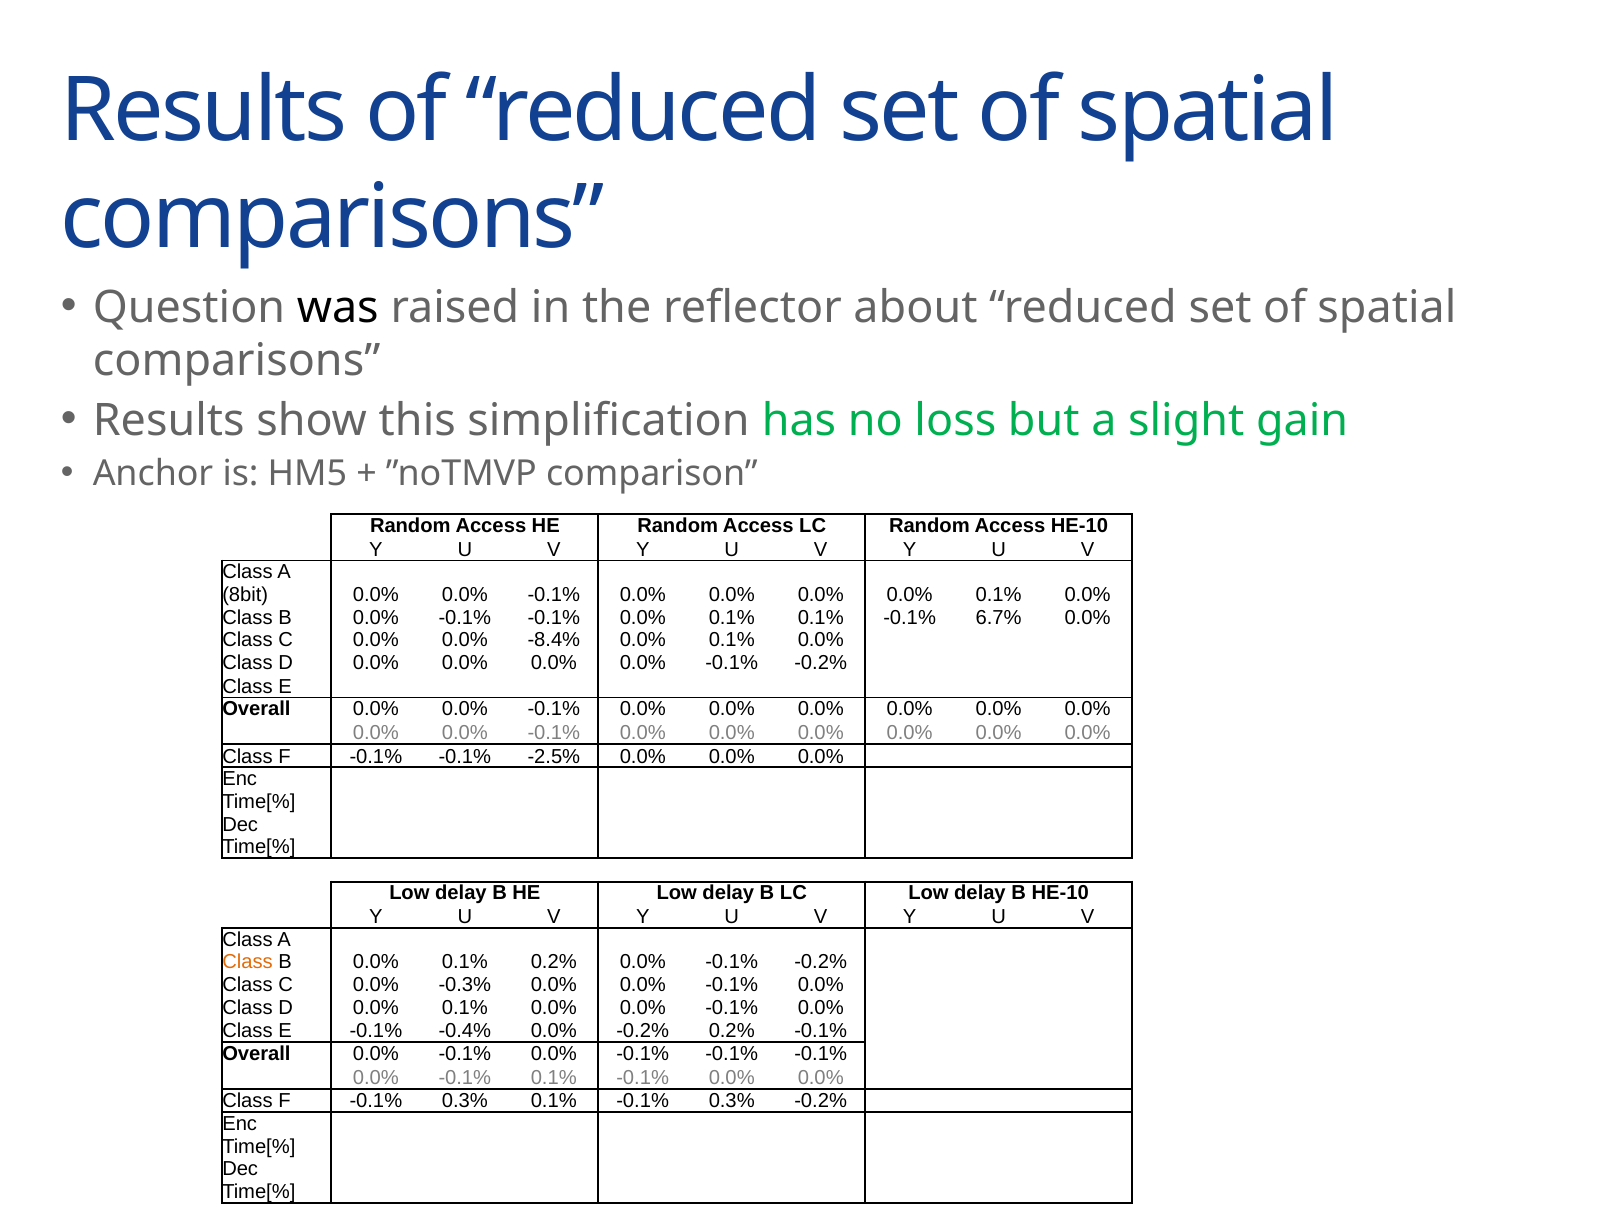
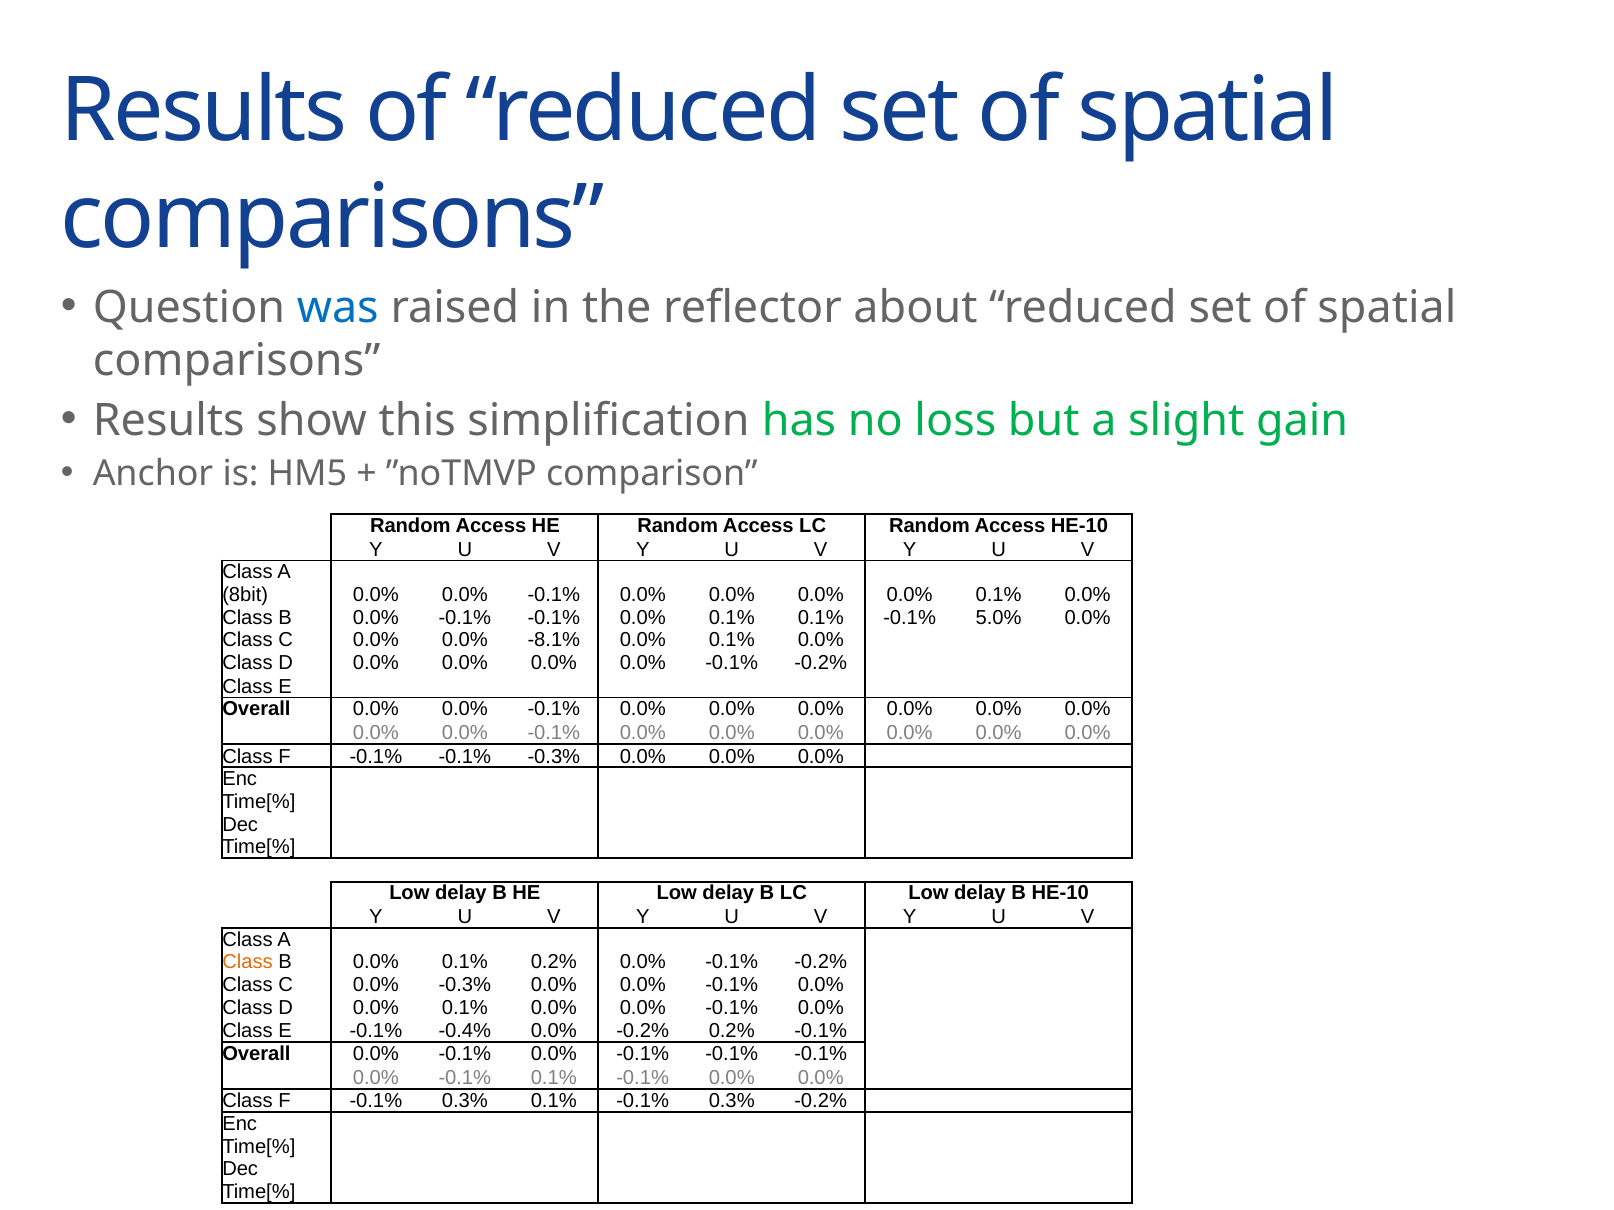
was colour: black -> blue (338, 307)
6.7%: 6.7% -> 5.0% (999, 618)
-8.4%: -8.4% -> -8.1% (554, 640)
-0.1% -2.5%: -2.5% -> -0.3% (554, 757)
